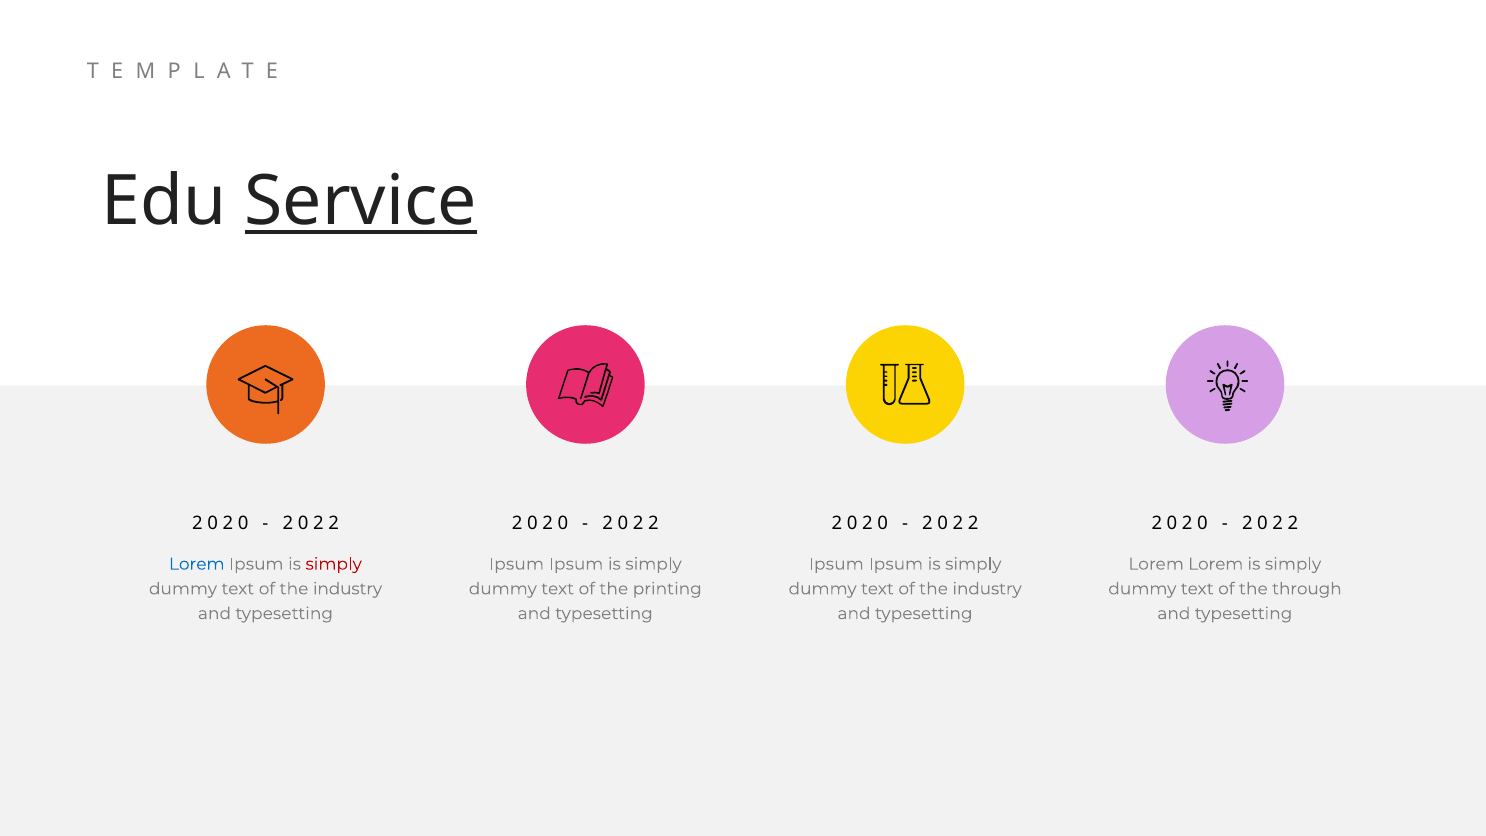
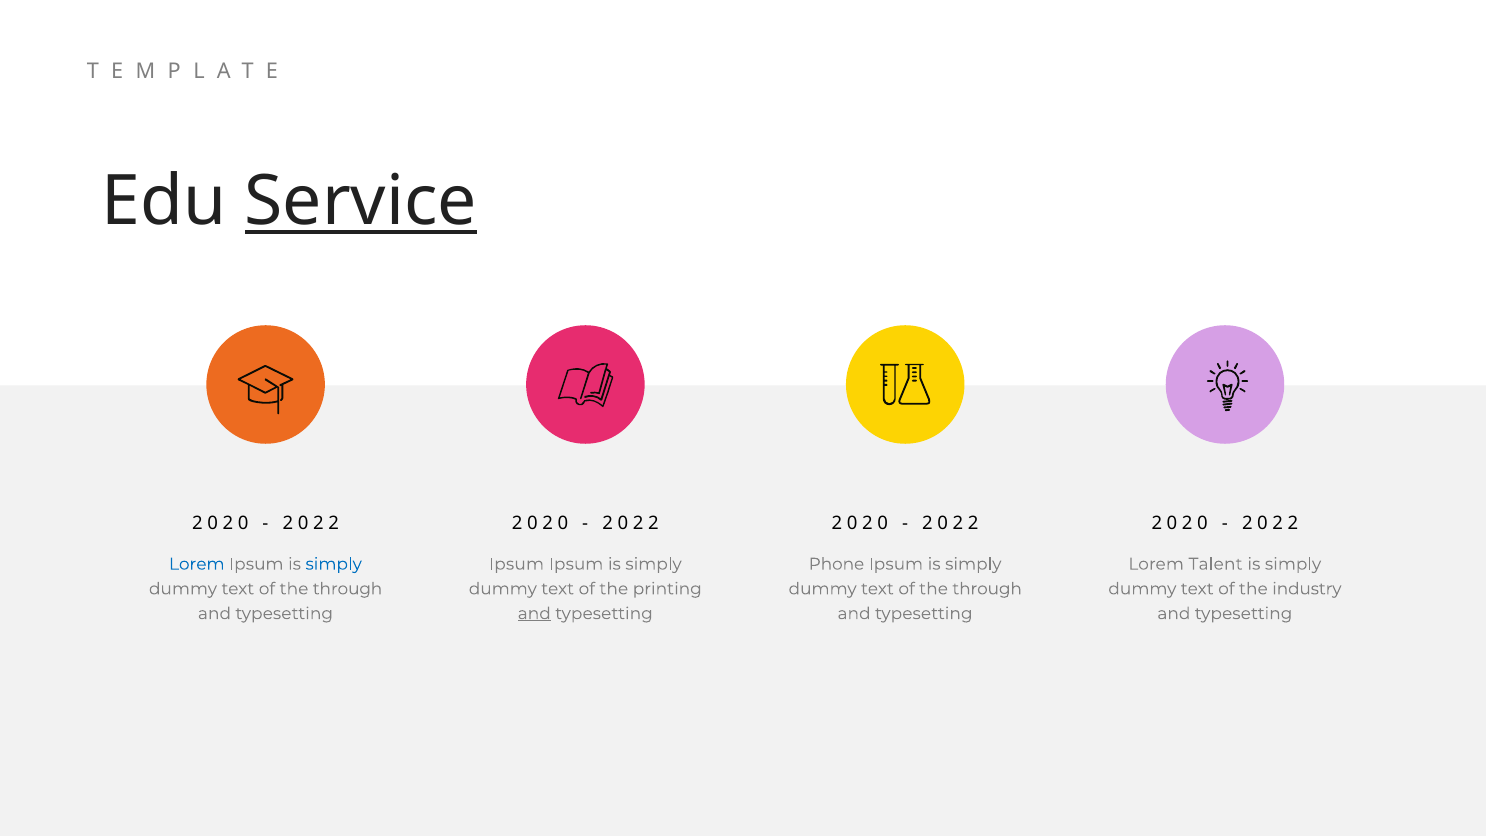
simply colour: red -> blue (334, 564)
Ipsum: Ipsum -> Phone (836, 564)
Lorem Lorem: Lorem -> Talent (1216, 564)
industry: industry -> through (348, 589)
industry: industry -> through (987, 589)
through: through -> industry (1307, 589)
and underline: none -> present (534, 613)
